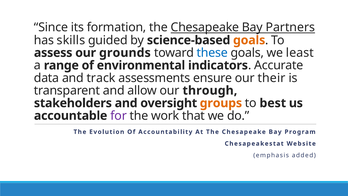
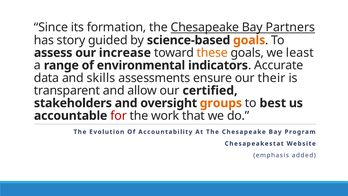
skills: skills -> story (71, 40)
grounds: grounds -> increase (125, 53)
these colour: blue -> orange (212, 53)
track: track -> skills (101, 78)
through: through -> certified (210, 90)
for colour: purple -> red (119, 116)
